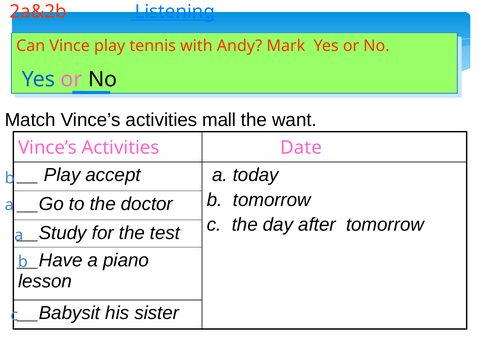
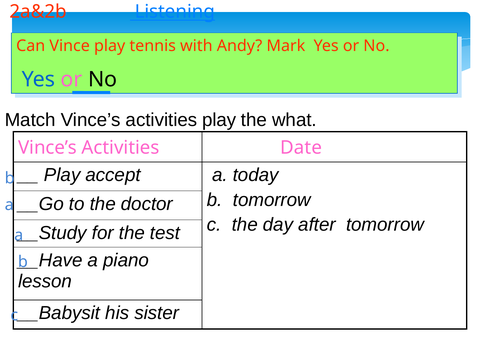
activities mall: mall -> play (219, 120)
want: want -> what (294, 120)
